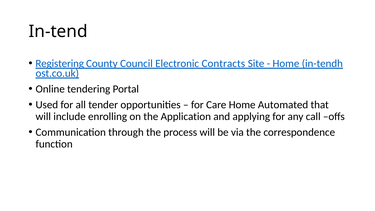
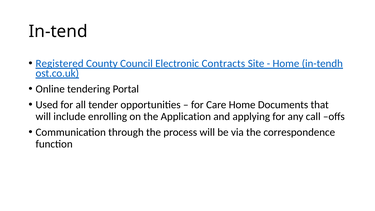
Registering: Registering -> Registered (60, 64)
Automated: Automated -> Documents (283, 105)
